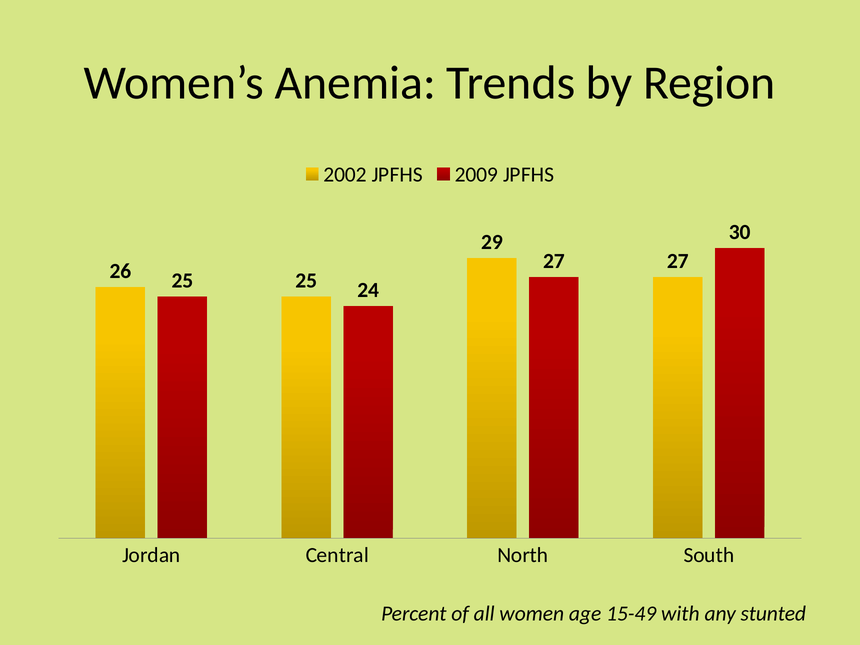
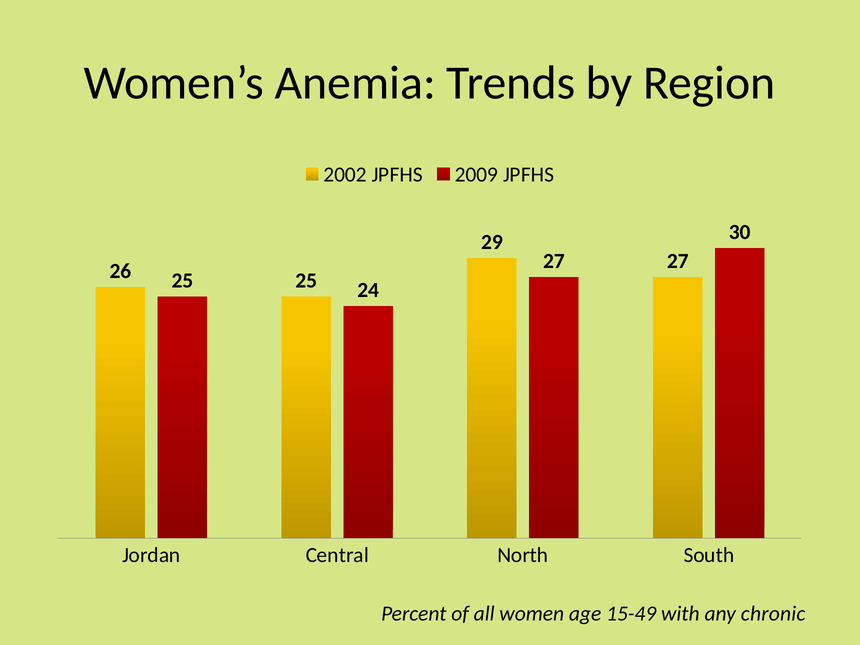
stunted: stunted -> chronic (773, 613)
